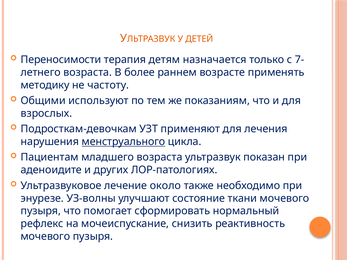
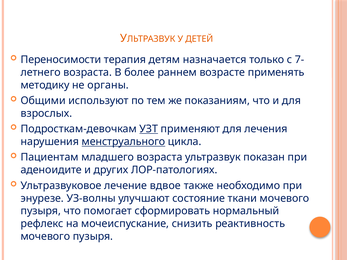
частоту: частоту -> органы (108, 85)
УЗТ underline: none -> present (149, 129)
около: около -> вдвое (165, 186)
